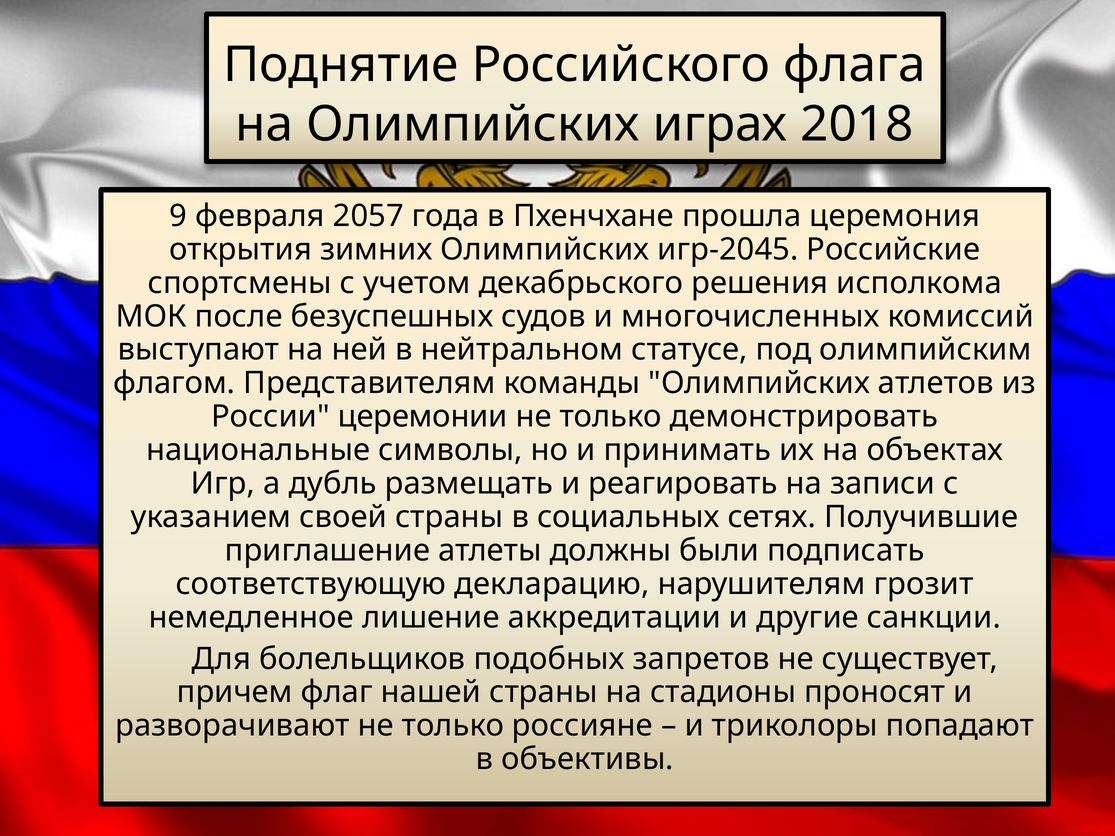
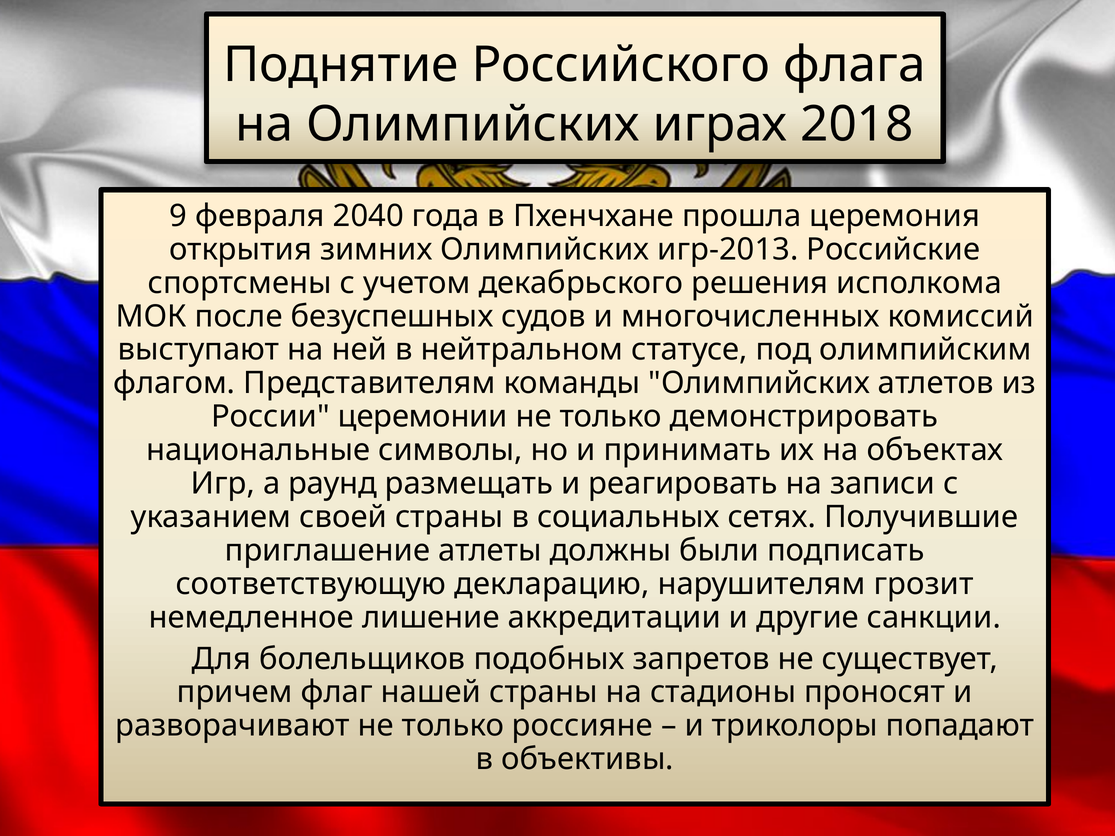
2057: 2057 -> 2040 (368, 216)
игр-2045: игр-2045 -> игр-2013 (728, 250)
дубль: дубль -> раунд (333, 484)
